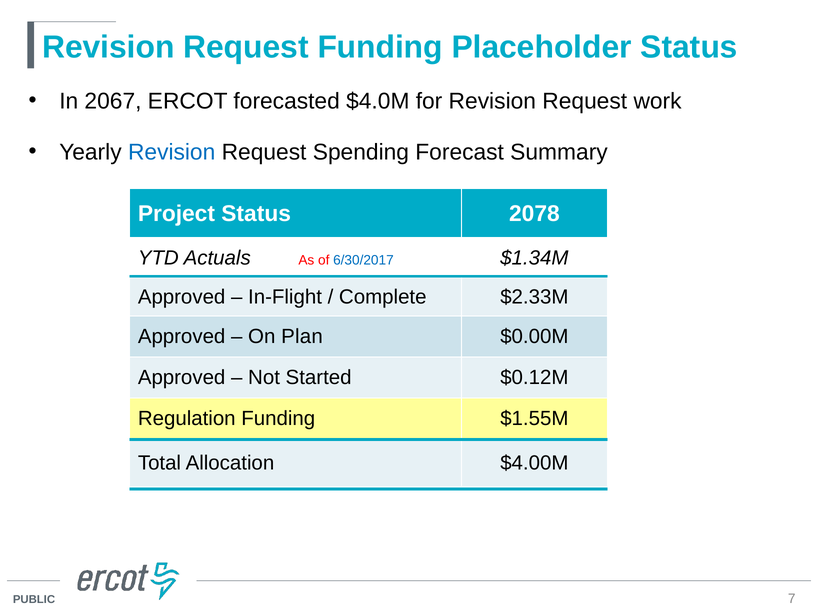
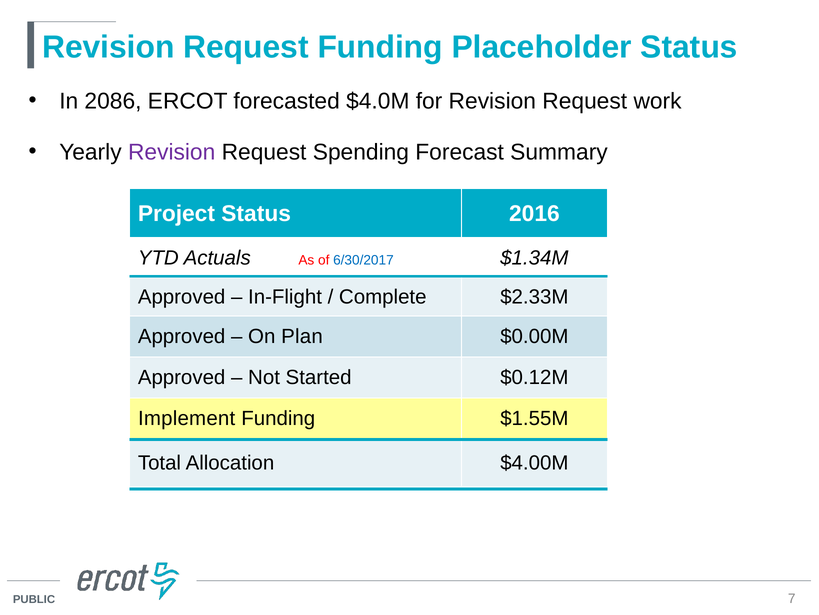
2067: 2067 -> 2086 (113, 101)
Revision colour: blue -> purple (172, 152)
2078: 2078 -> 2016 (534, 213)
Regulation: Regulation -> Implement (187, 418)
